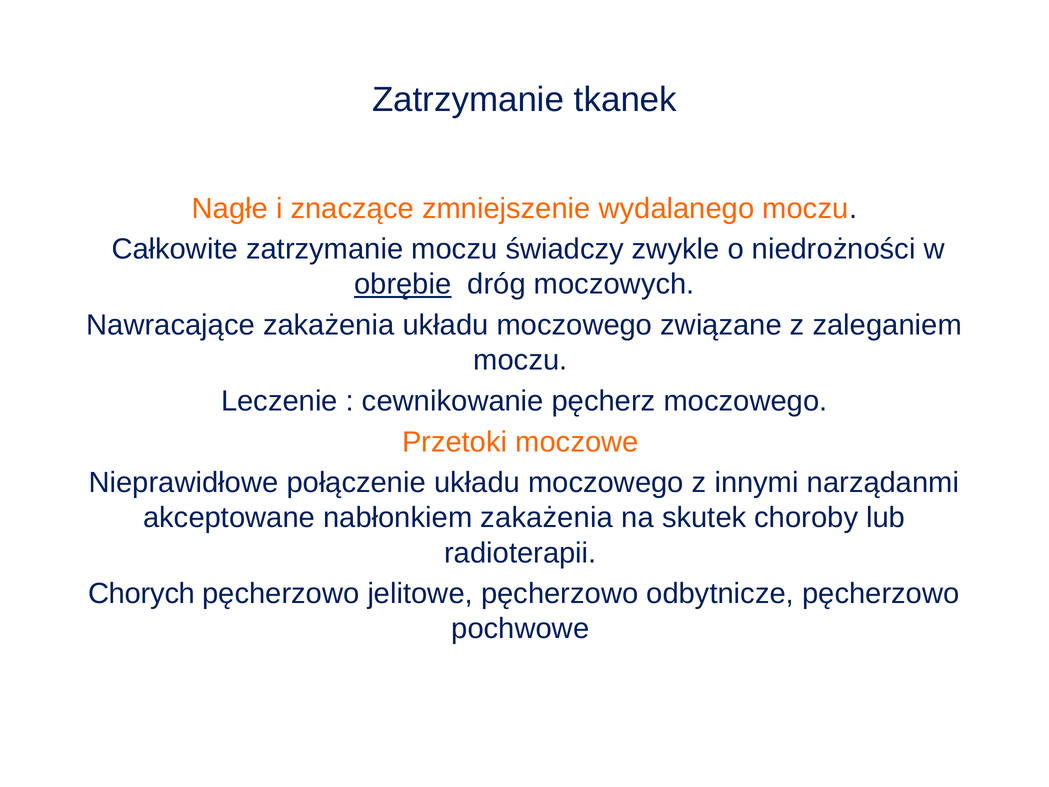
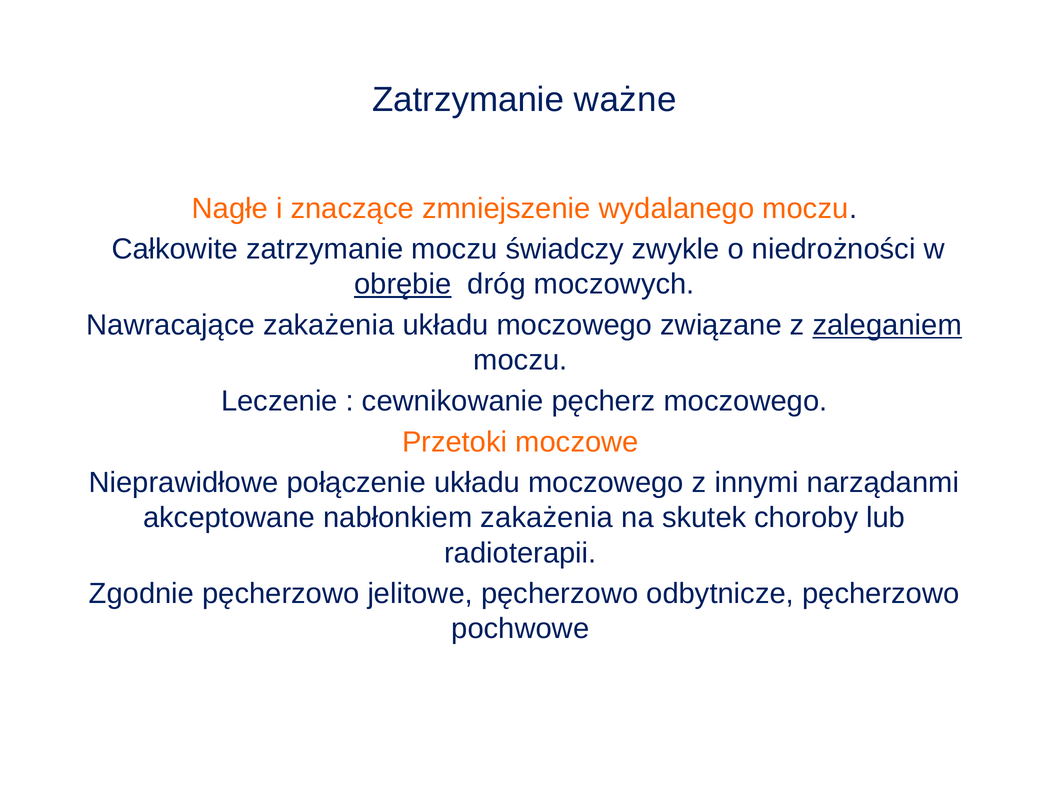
tkanek: tkanek -> ważne (625, 100)
zaleganiem underline: none -> present (887, 325)
Chorych: Chorych -> Zgodnie (141, 594)
